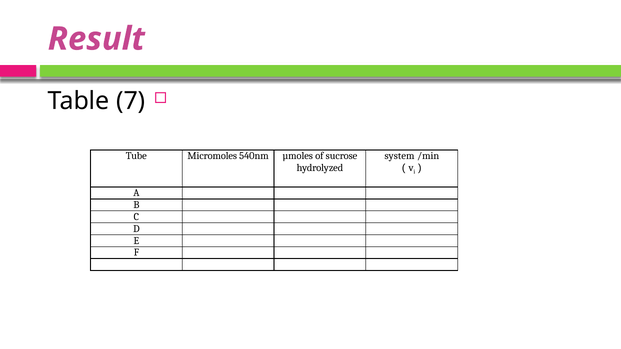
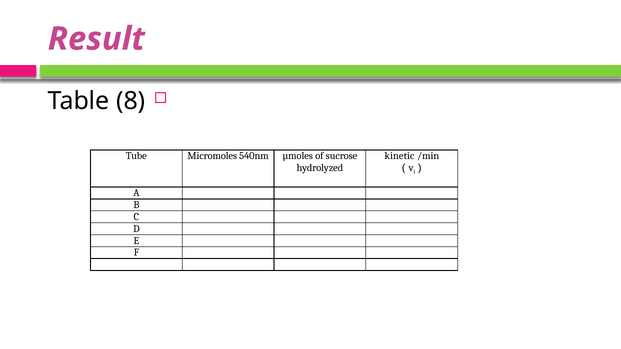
7: 7 -> 8 (131, 101)
system: system -> kinetic (400, 156)
